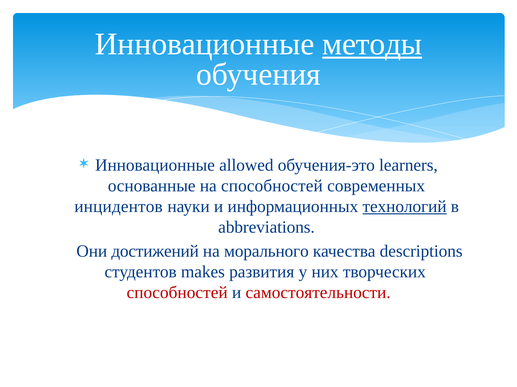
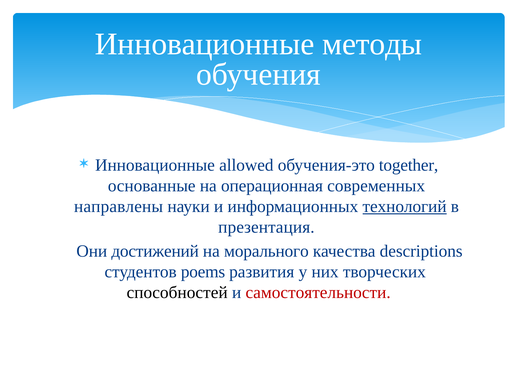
методы underline: present -> none (372, 44)
learners: learners -> together (409, 165)
на способностей: способностей -> операционная (272, 186)
инцидентов: инцидентов -> направлены (119, 207)
abbreviations: abbreviations -> презентация (266, 227)
makes: makes -> poems (203, 272)
способностей colour: red -> black (177, 293)
